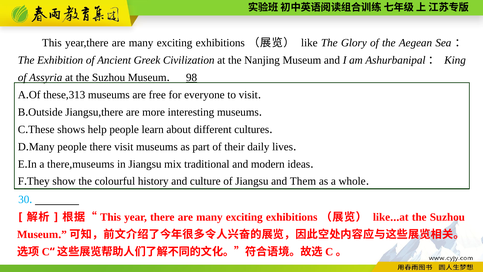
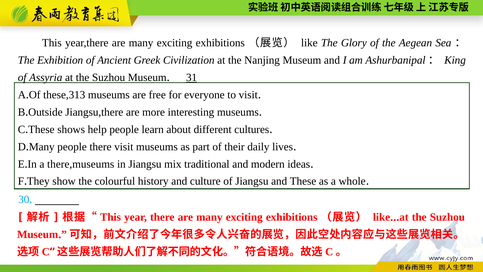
98: 98 -> 31 (192, 77)
and Them: Them -> These (303, 181)
